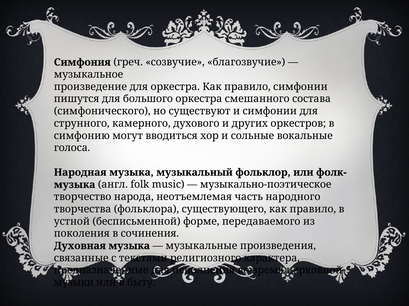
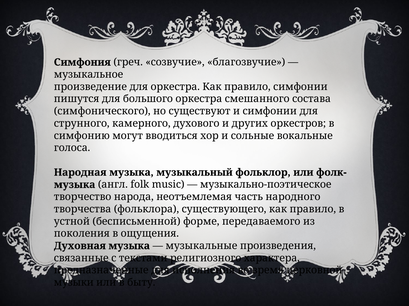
сочинения: сочинения -> ощущения (150, 234)
